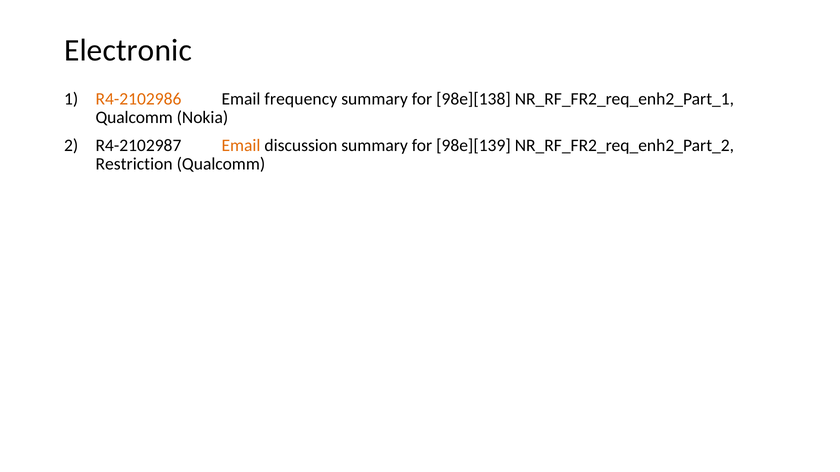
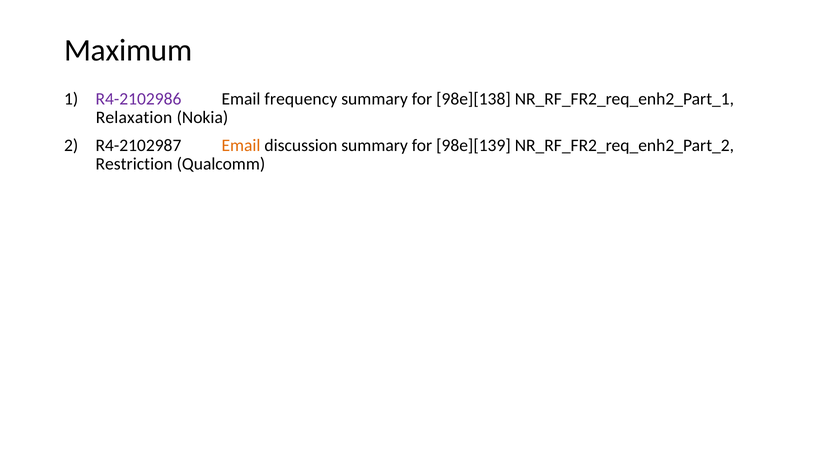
Electronic: Electronic -> Maximum (128, 51)
R4-2102986 colour: orange -> purple (138, 99)
Qualcomm: Qualcomm -> Relaxation (134, 118)
